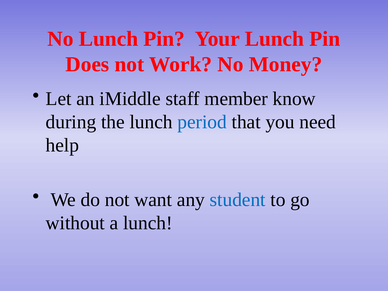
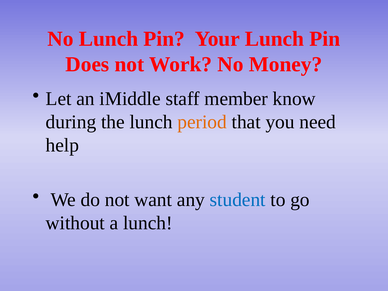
period colour: blue -> orange (202, 122)
